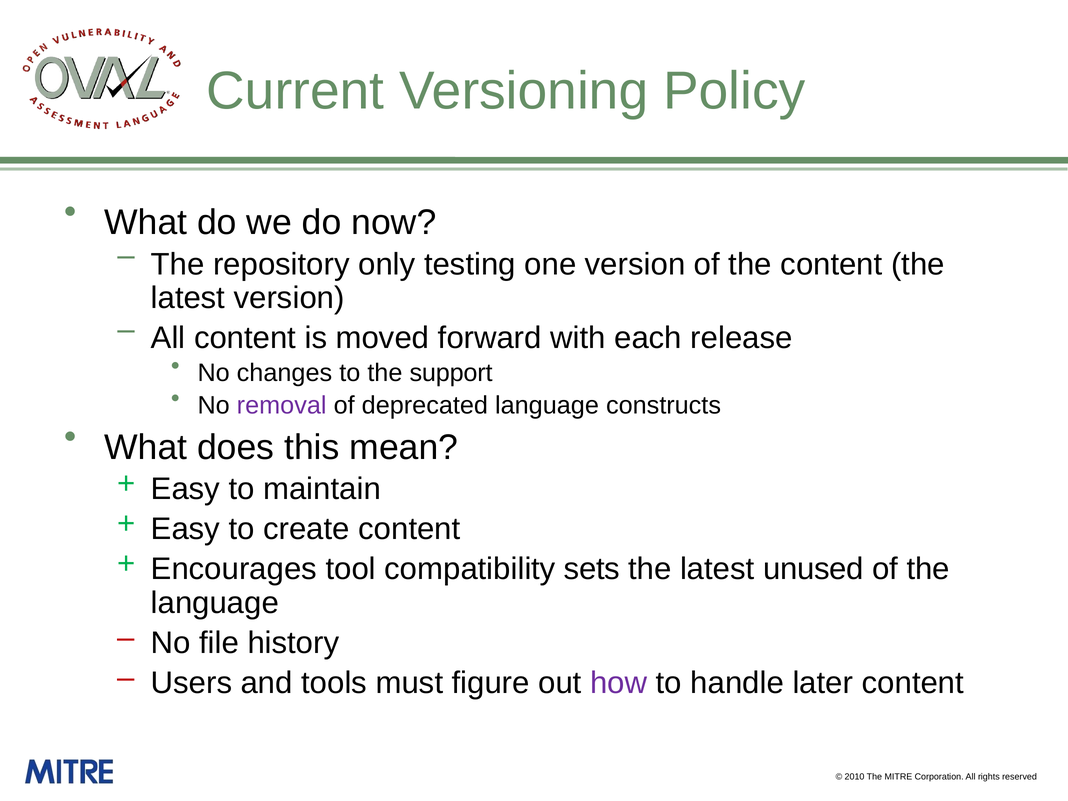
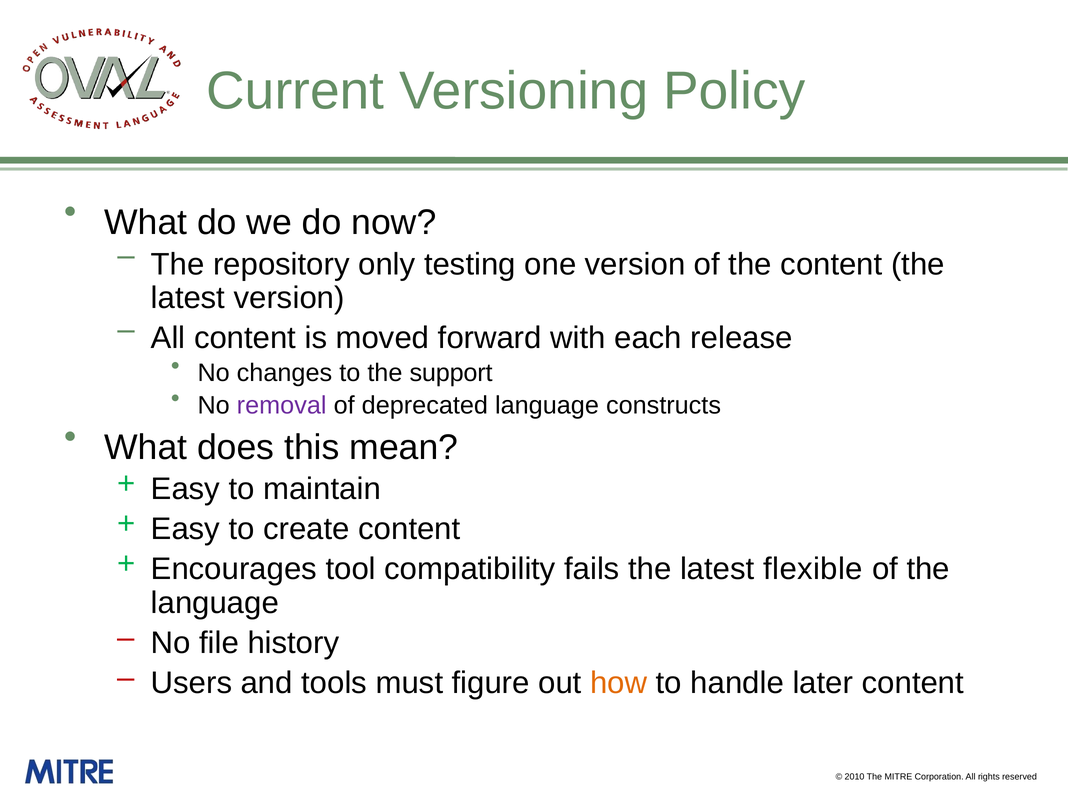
sets: sets -> fails (592, 569)
unused: unused -> flexible (813, 569)
how colour: purple -> orange (619, 683)
